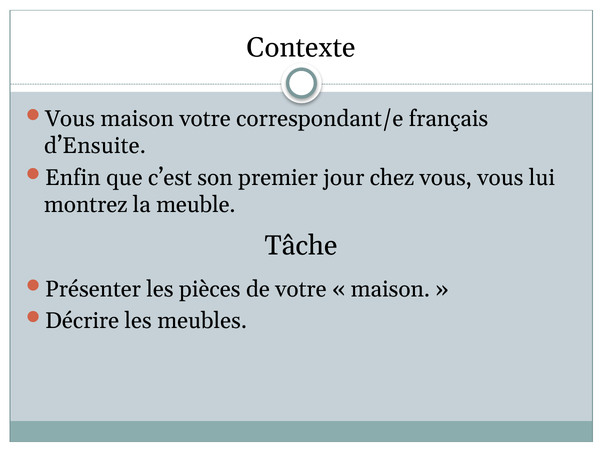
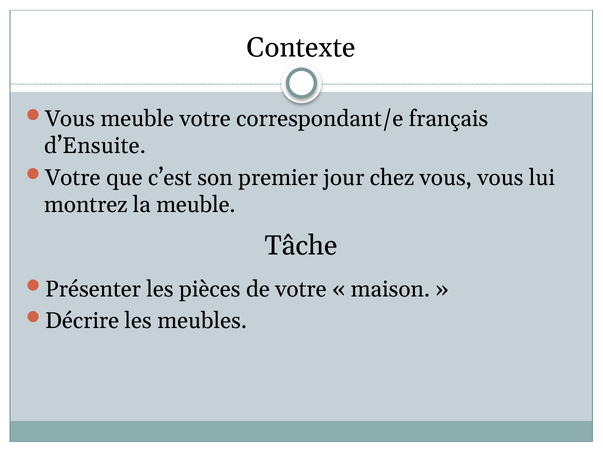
Vous maison: maison -> meuble (137, 119)
Enfin: Enfin -> Votre (73, 178)
